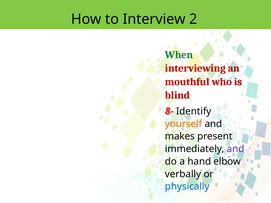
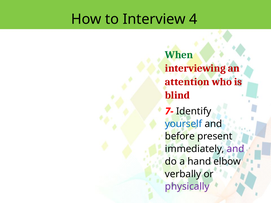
2: 2 -> 4 (193, 19)
mouthful: mouthful -> attention (187, 82)
8-: 8- -> 7- (169, 111)
yourself colour: orange -> blue (184, 124)
makes: makes -> before (180, 137)
physically colour: blue -> purple (187, 187)
